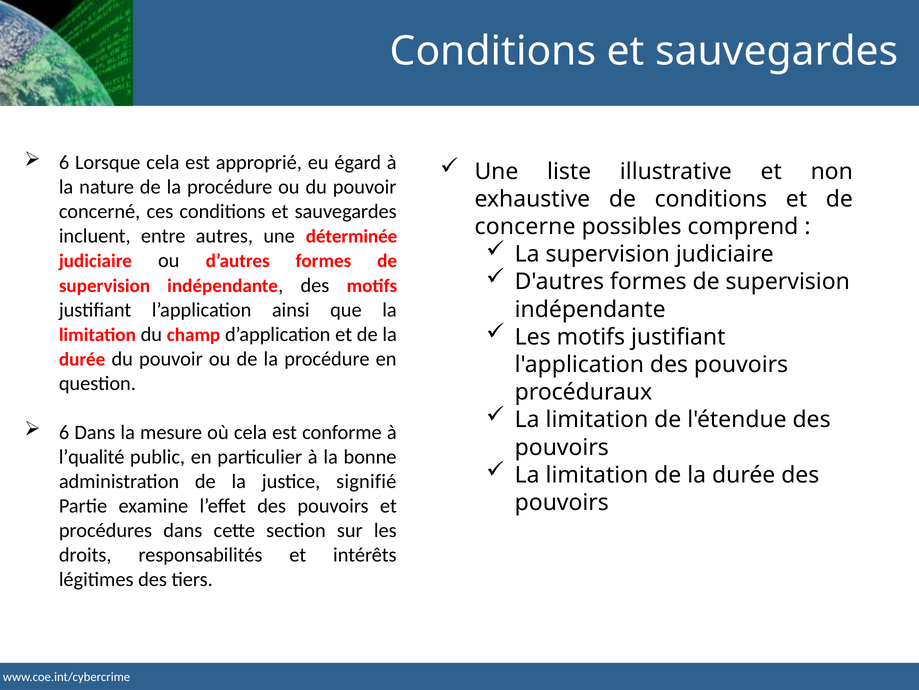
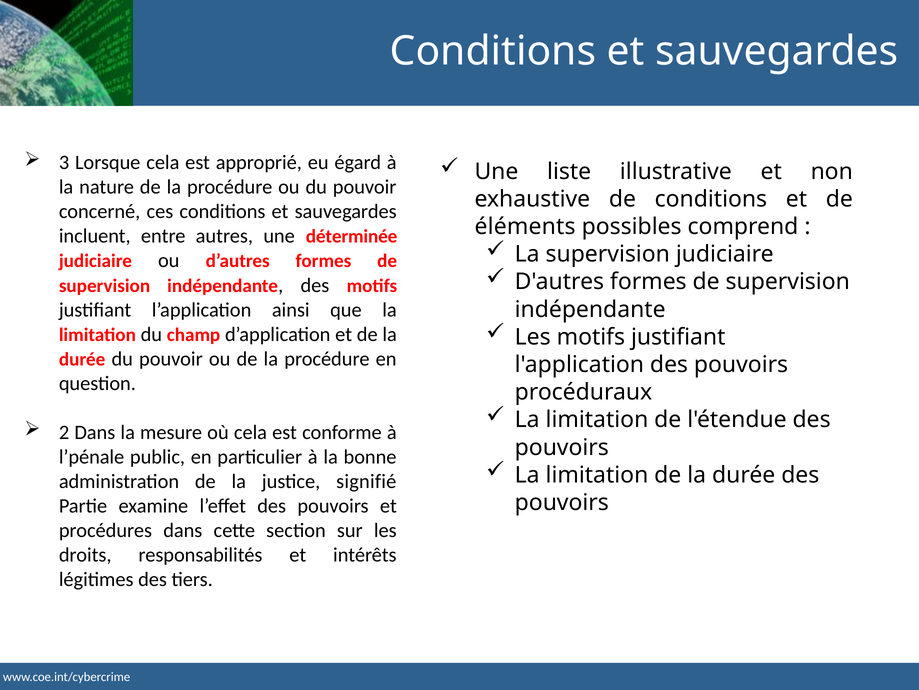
6: 6 -> 3 (64, 162)
concerne: concerne -> éléments (525, 226)
6: 6 -> 2 (64, 432)
l’qualité: l’qualité -> l’pénale (92, 456)
